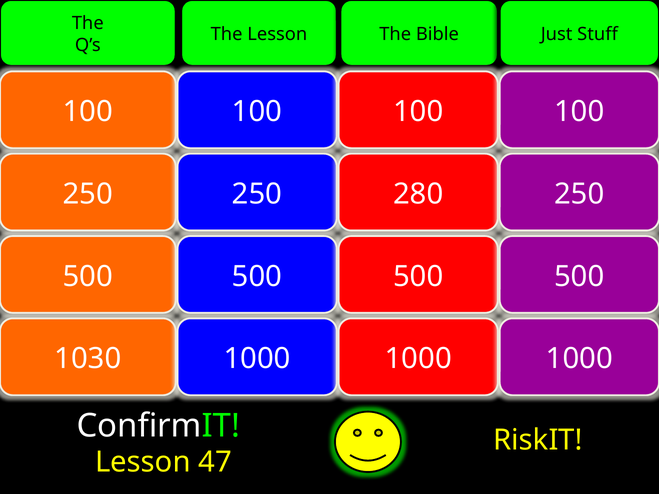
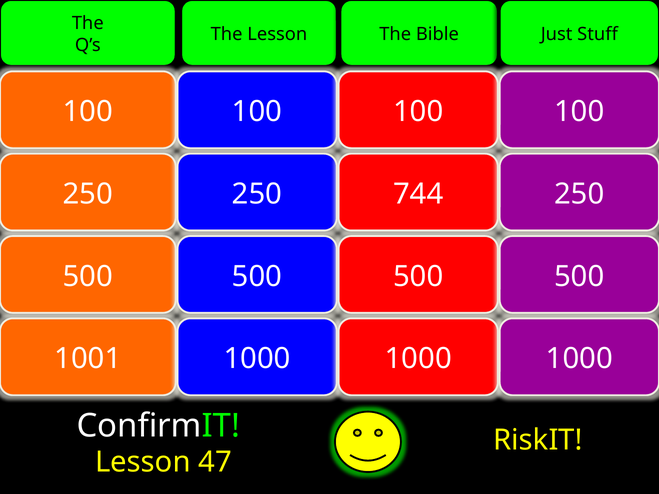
280: 280 -> 744 (418, 194)
1030: 1030 -> 1001 (88, 359)
